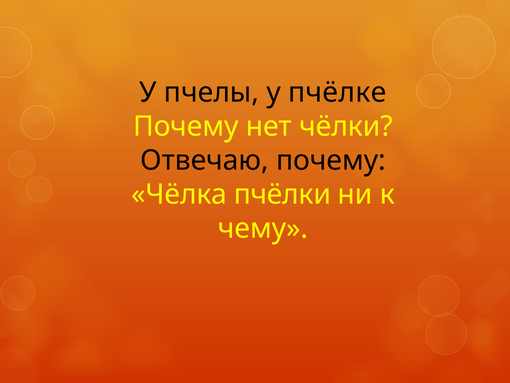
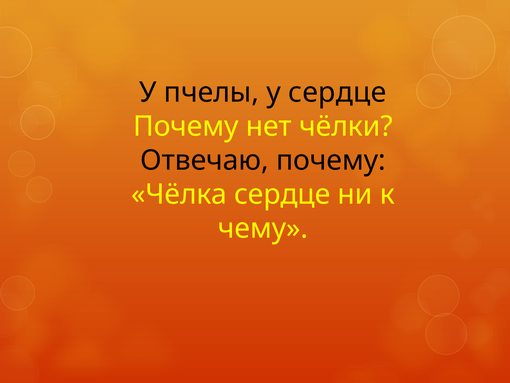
у пчёлке: пчёлке -> сердце (337, 92)
Чёлка пчёлки: пчёлки -> сердце (282, 194)
